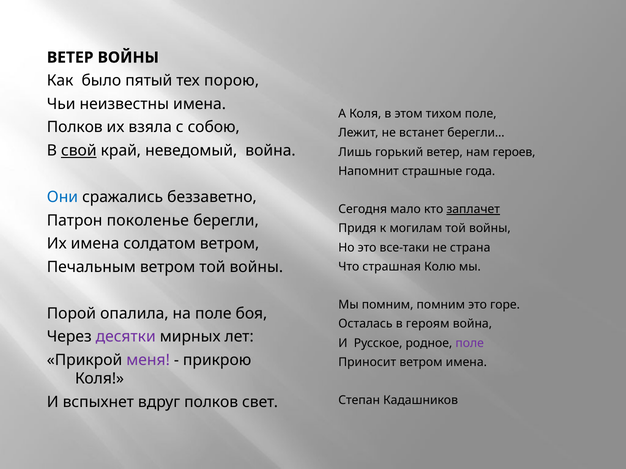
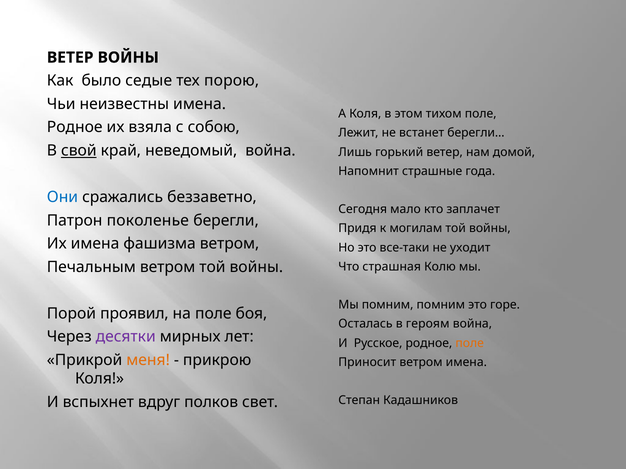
пятый: пятый -> седые (149, 81)
Полков: Полков -> Родное (75, 127)
героев: героев -> домой (514, 152)
заплачет underline: present -> none (473, 210)
солдатом: солдатом -> фашизма (160, 244)
страна: страна -> уходит (470, 248)
опалила: опалила -> проявил (134, 314)
поле colour: purple -> orange (470, 343)
меня colour: purple -> orange (148, 360)
